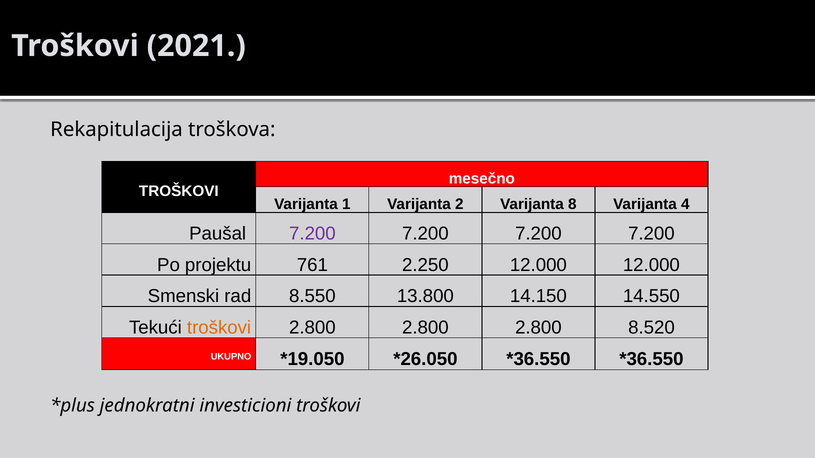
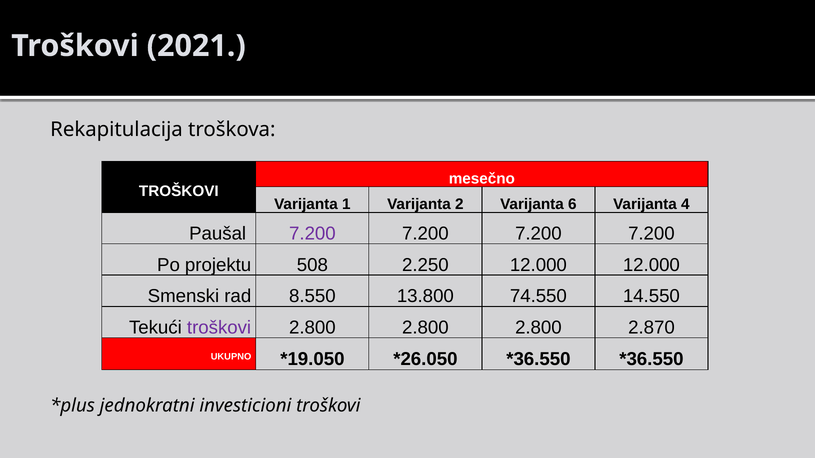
8: 8 -> 6 (572, 204)
761: 761 -> 508 (312, 265)
14.150: 14.150 -> 74.550 (538, 297)
troškovi colour: orange -> purple (219, 328)
8.520: 8.520 -> 2.870 (651, 328)
